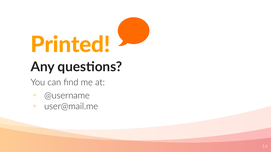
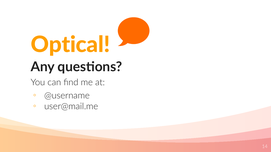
Printed: Printed -> Optical (70, 45)
